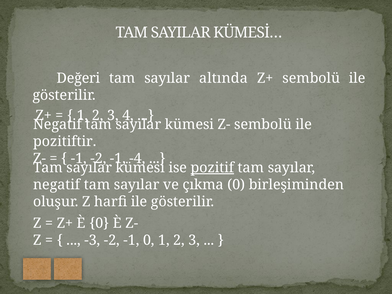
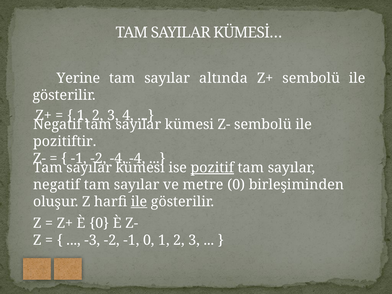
Değeri: Değeri -> Yerine (78, 78)
-1 -2 -1: -1 -> -4 (118, 158)
çıkma: çıkma -> metre (203, 185)
ile underline: none -> present (139, 202)
